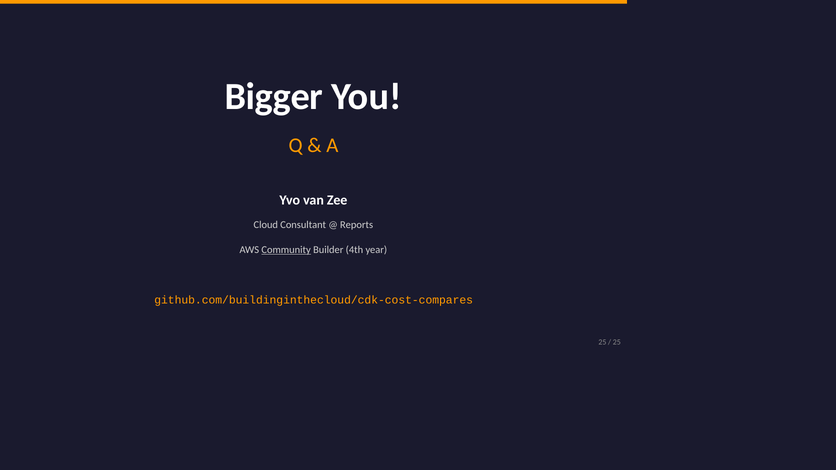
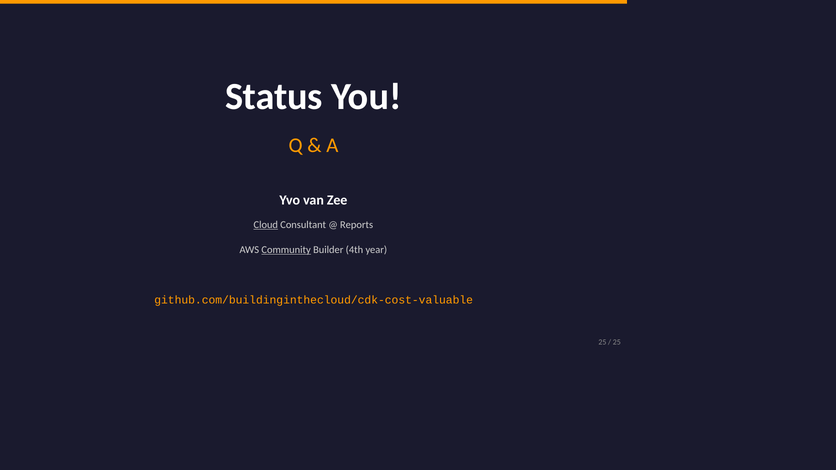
Bigger: Bigger -> Status (274, 97)
Cloud underline: none -> present (266, 225)
github.com/buildinginthecloud/cdk-cost-compares: github.com/buildinginthecloud/cdk-cost-compares -> github.com/buildinginthecloud/cdk-cost-valuable (314, 300)
